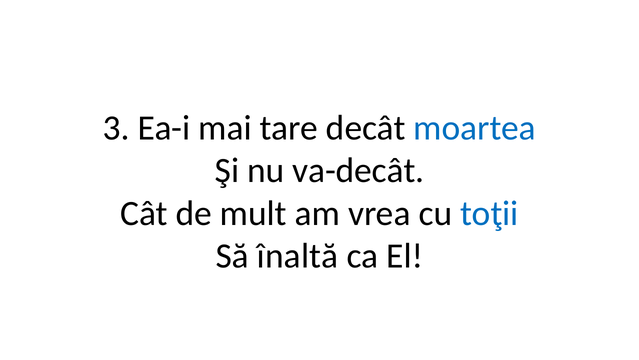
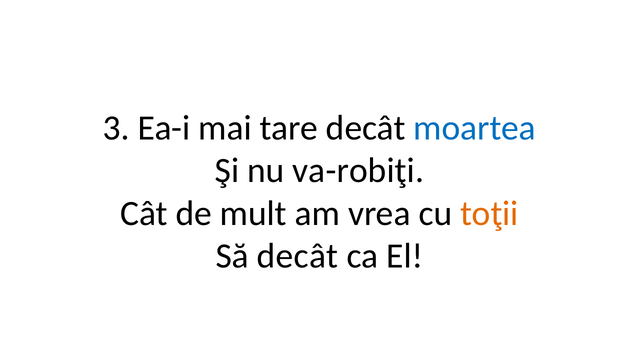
va-decât: va-decât -> va-robiţi (358, 171)
toţii colour: blue -> orange (489, 213)
Să înaltă: înaltă -> decât (298, 256)
